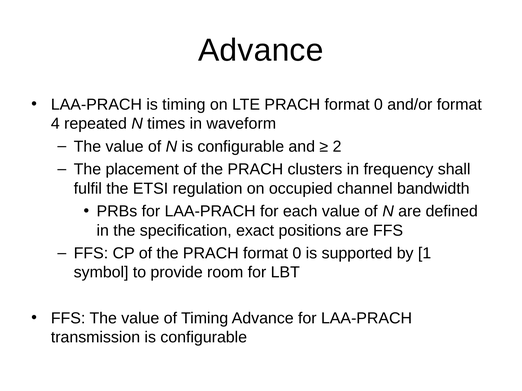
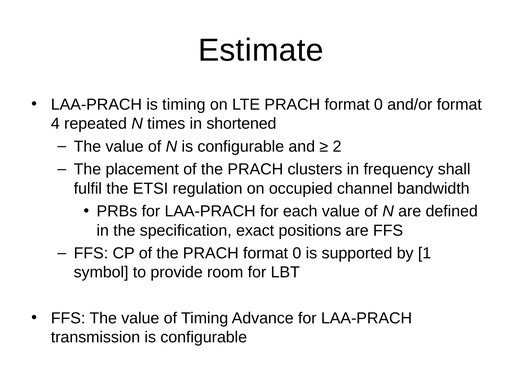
Advance: Advance -> Estimate (261, 51)
waveform: waveform -> shortened (241, 124)
